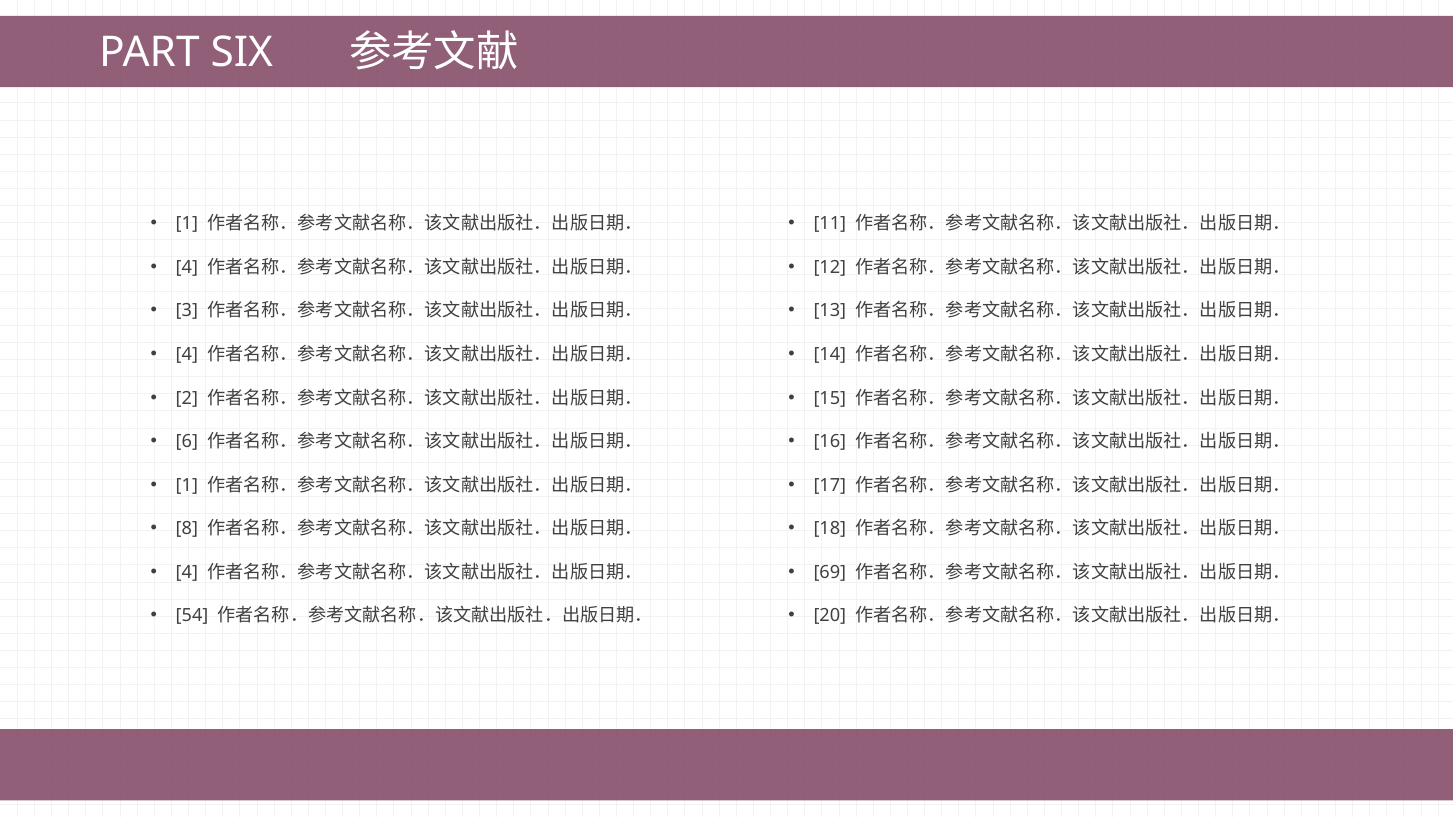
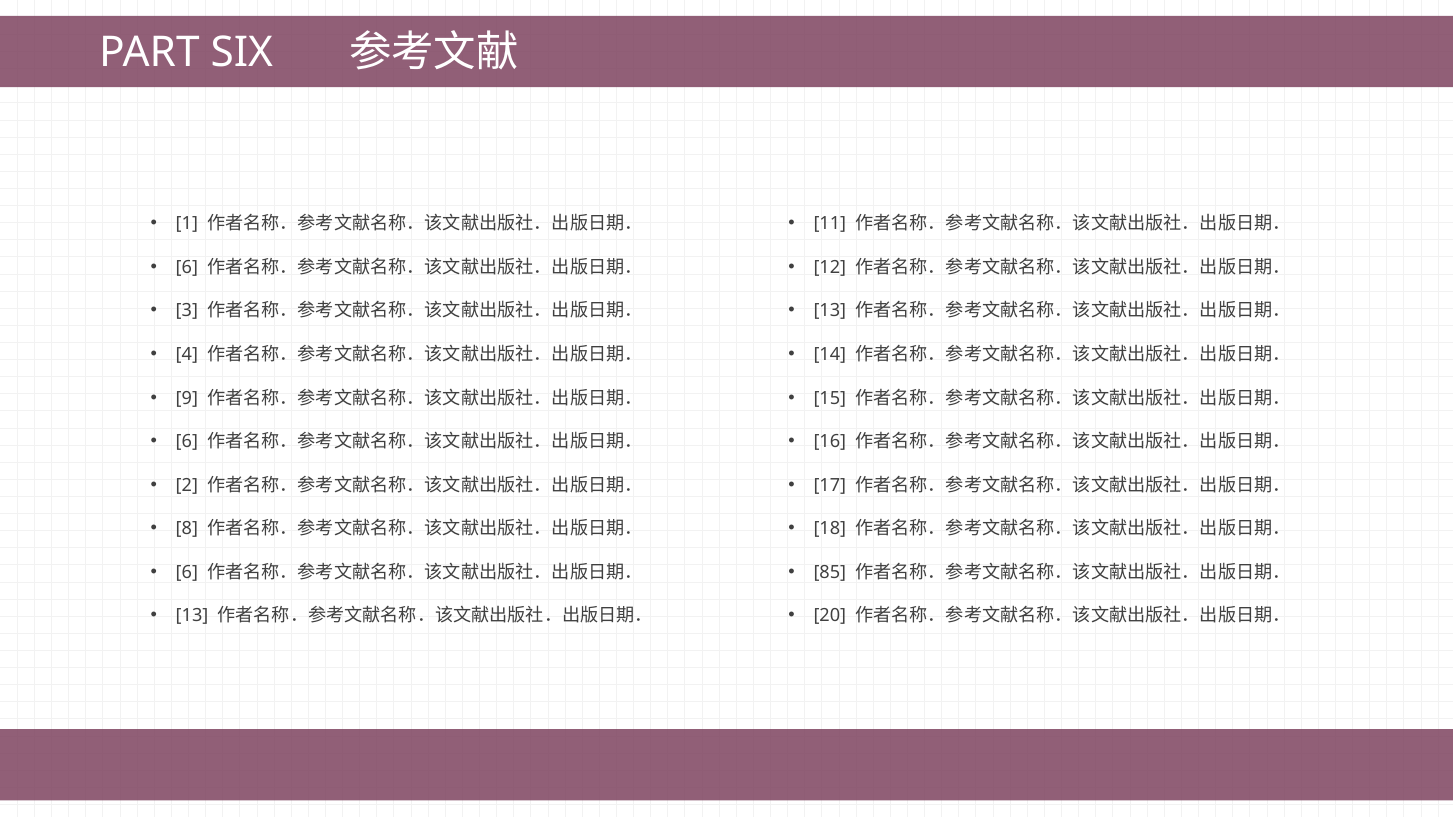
4: 4 -> 6 (187, 267)
2: 2 -> 9 (187, 398)
1: 1 -> 2 (187, 485)
4: 4 -> 6 (187, 573)
69: 69 -> 85 (830, 573)
54: 54 -> 13 (192, 616)
